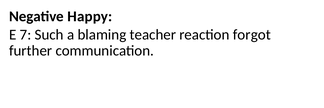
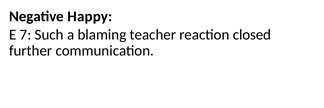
forgot: forgot -> closed (252, 35)
